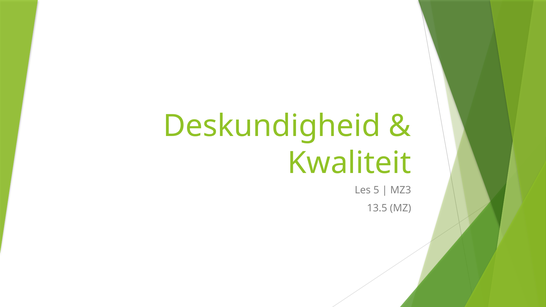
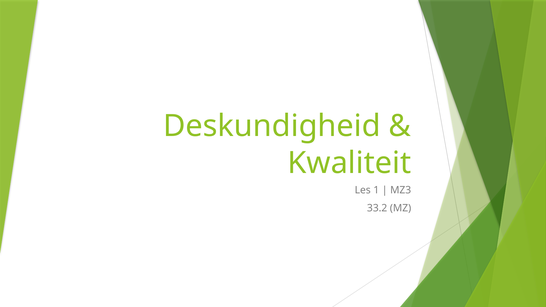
5: 5 -> 1 (376, 190)
13.5: 13.5 -> 33.2 (377, 208)
